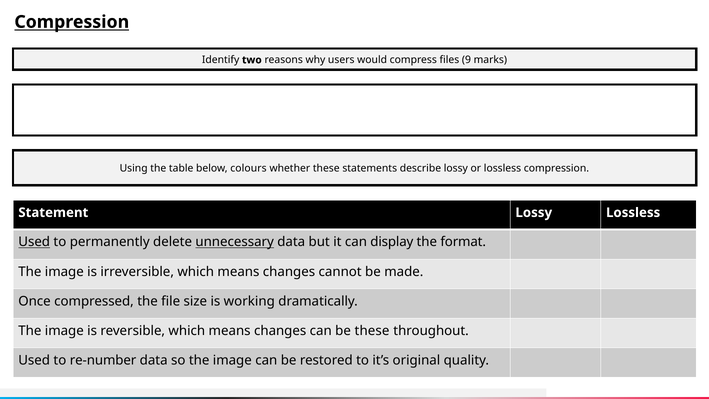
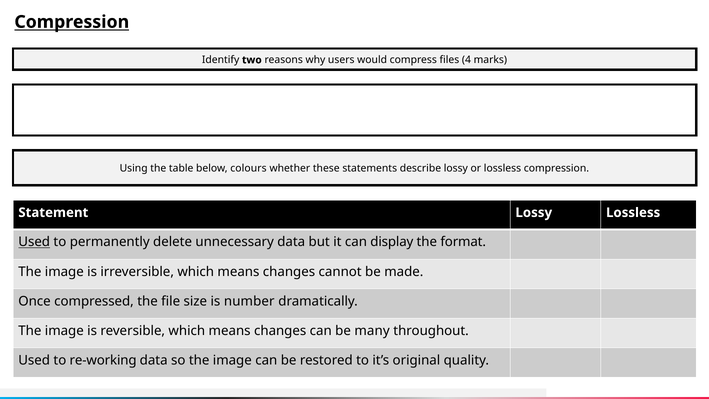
9: 9 -> 4 (466, 60)
unnecessary underline: present -> none (235, 242)
working: working -> number (249, 301)
be these: these -> many (372, 331)
re-number: re-number -> re-working (103, 360)
